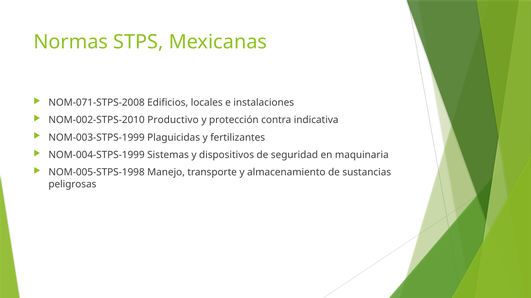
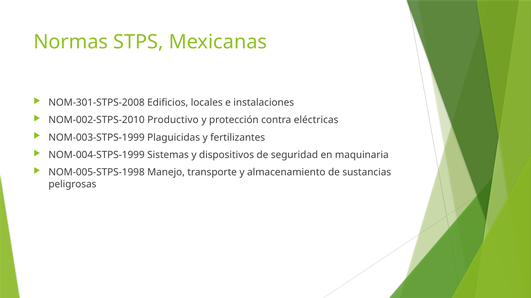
NOM-071-STPS-2008: NOM-071-STPS-2008 -> NOM-301-STPS-2008 (97, 103)
indicativa: indicativa -> eléctricas (316, 120)
